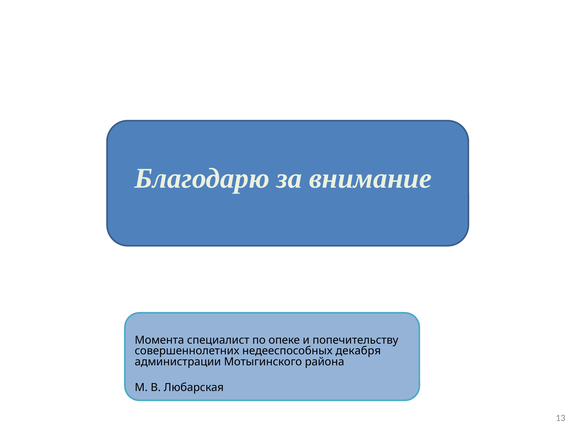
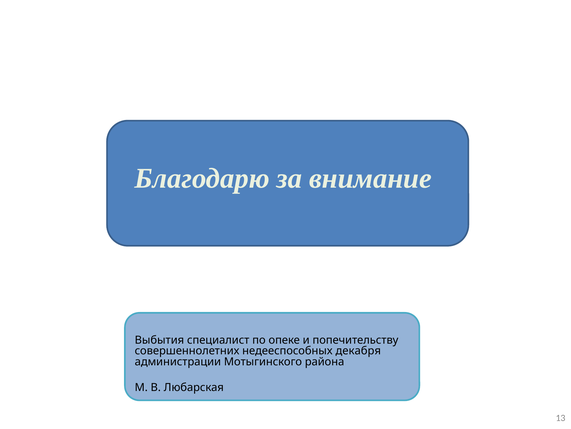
Момента: Момента -> Выбытия (159, 340)
